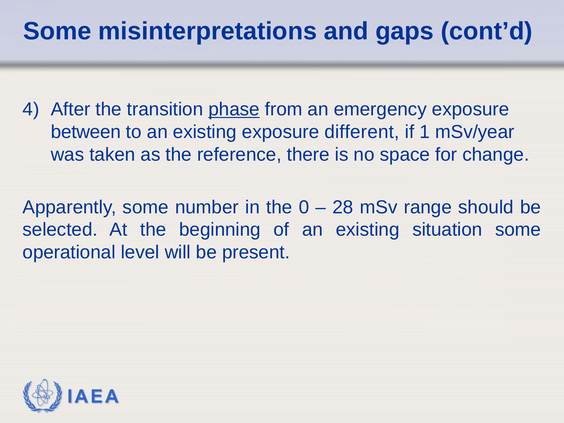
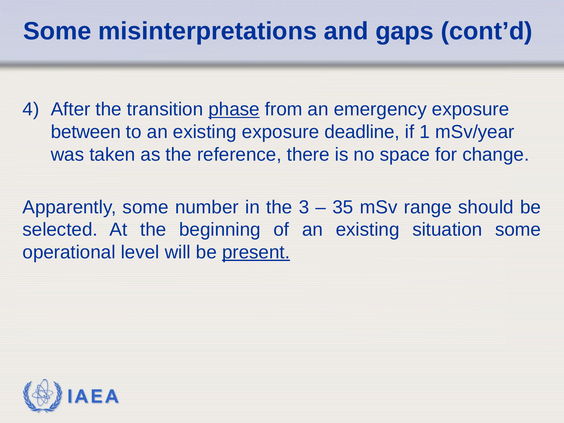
different: different -> deadline (362, 132)
0: 0 -> 3 (304, 207)
28: 28 -> 35 (343, 207)
present underline: none -> present (256, 252)
